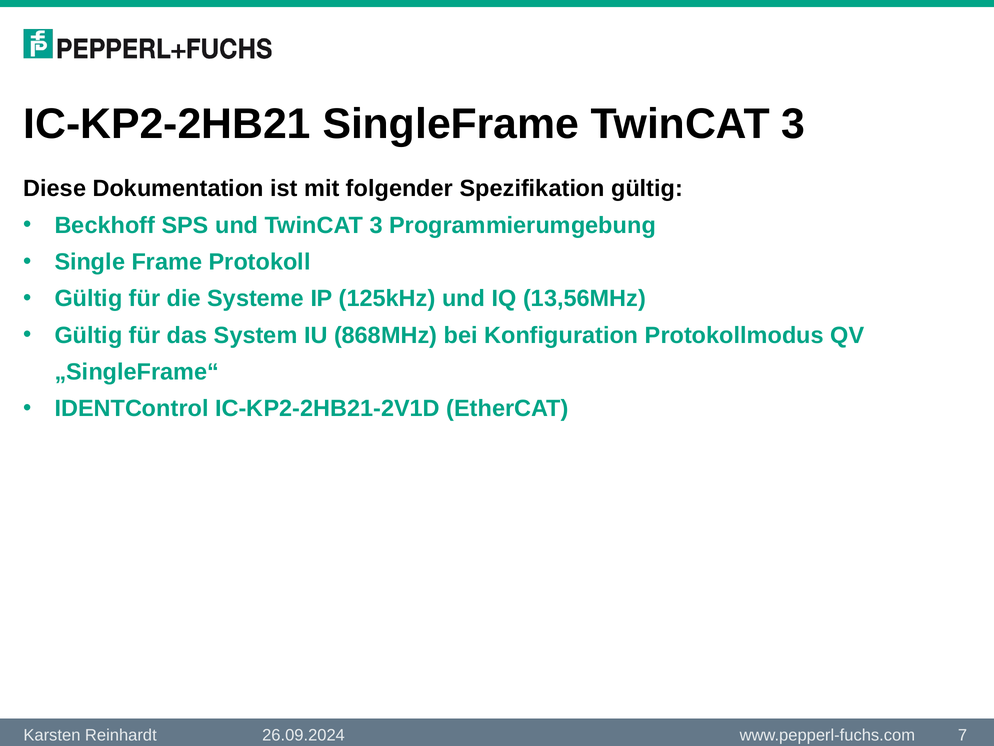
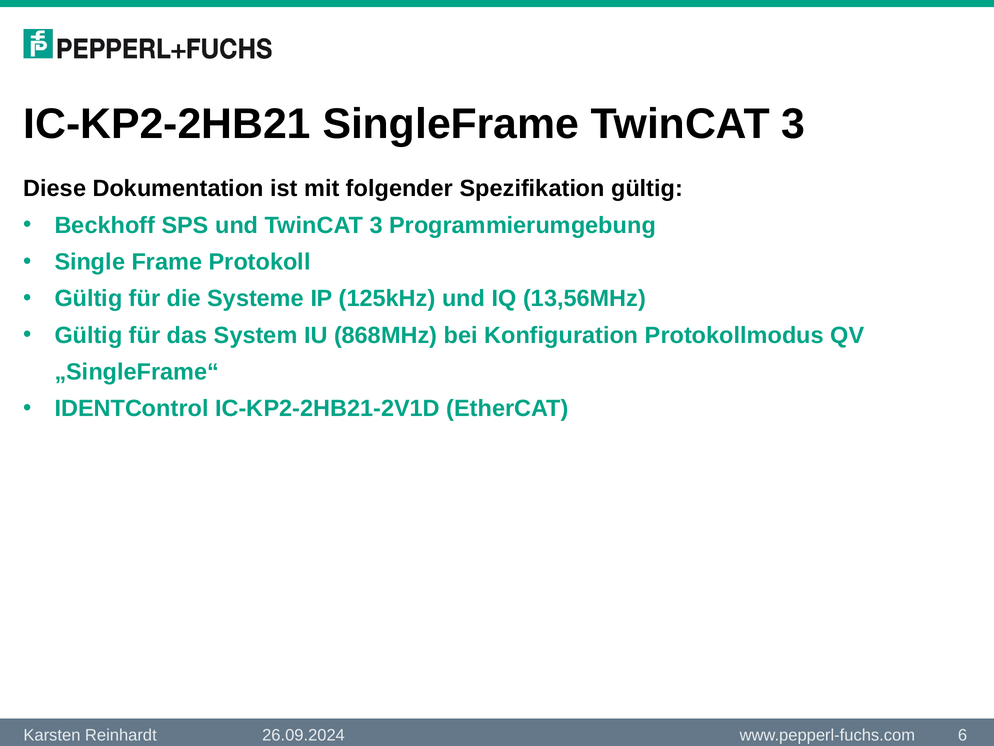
7: 7 -> 6 (963, 735)
